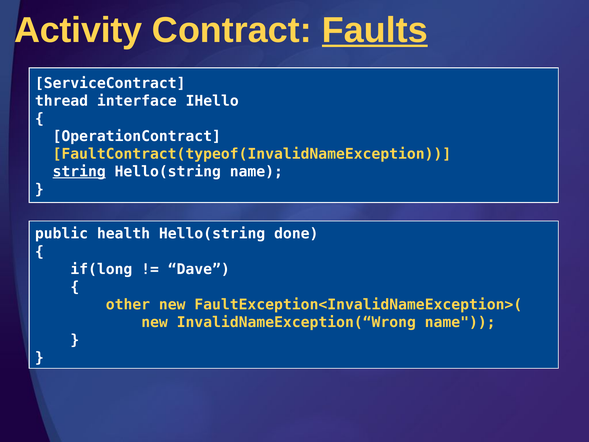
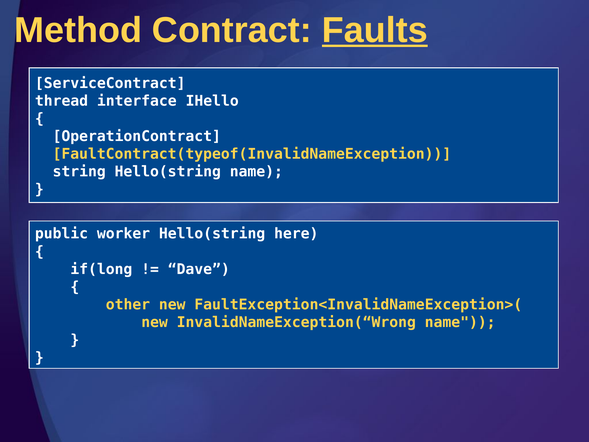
Activity: Activity -> Method (78, 30)
string underline: present -> none (79, 171)
health: health -> worker (124, 234)
done: done -> here (296, 234)
